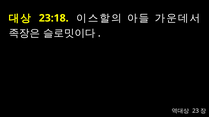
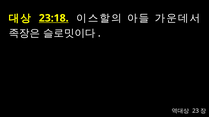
23:18 underline: none -> present (54, 18)
